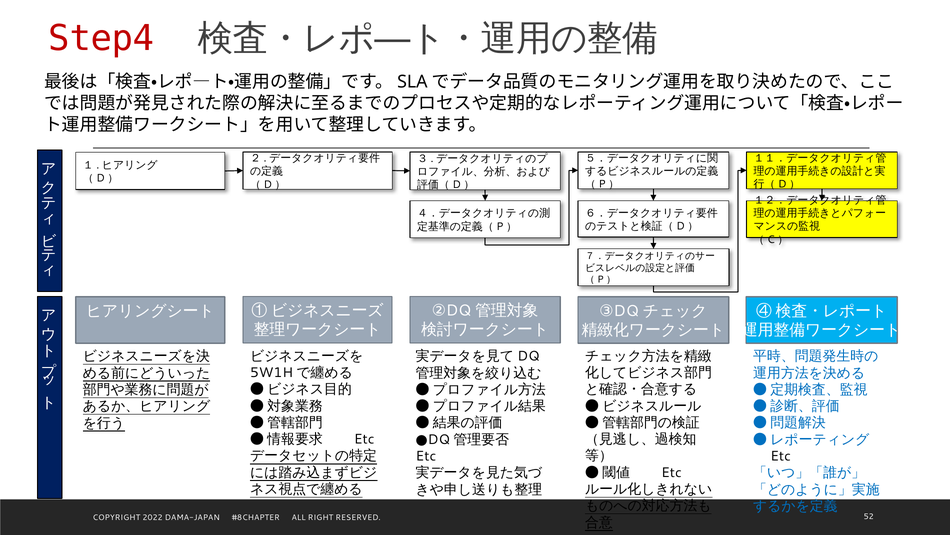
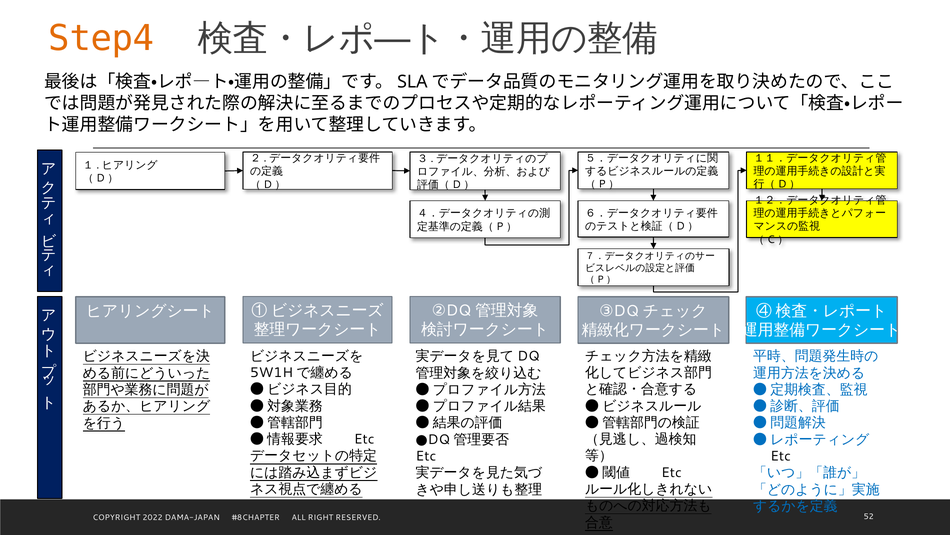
Step4 colour: red -> orange (101, 39)
